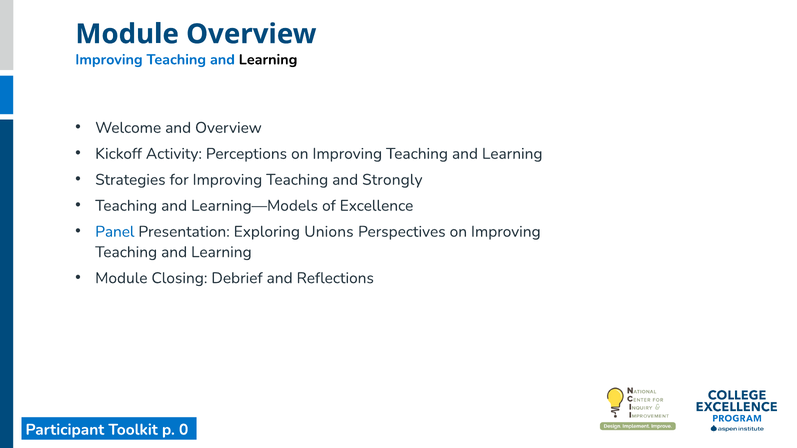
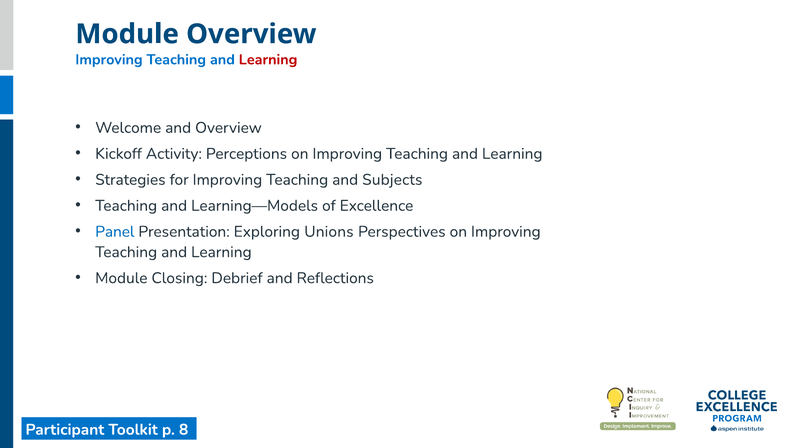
Learning colour: black -> red (268, 60)
Strongly: Strongly -> Subjects (392, 180)
0: 0 -> 8 (184, 430)
